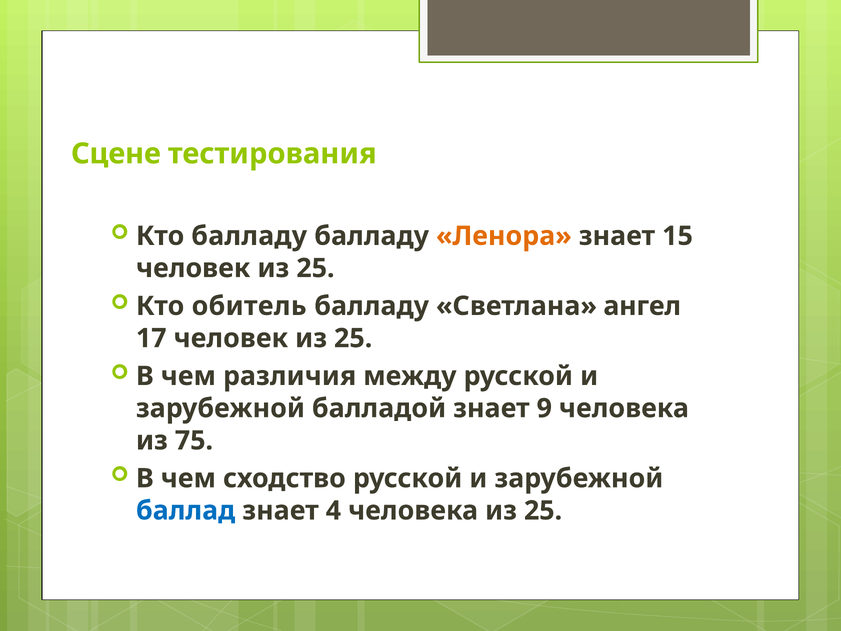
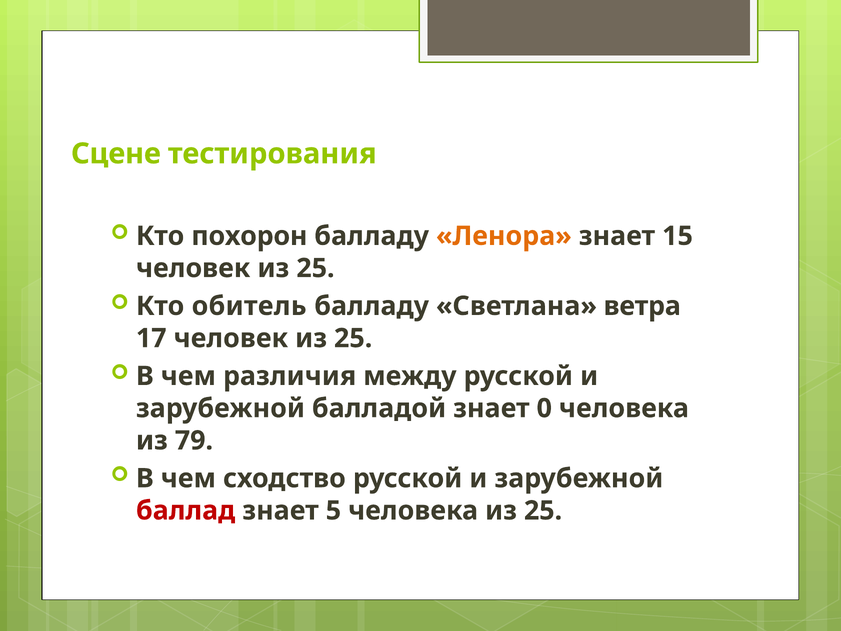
Кто балладу: балладу -> похорон (249, 236)
ангел: ангел -> ветра (642, 306)
9: 9 -> 0 (544, 408)
75: 75 -> 79 (194, 440)
баллад colour: blue -> red (186, 510)
4: 4 -> 5 (333, 510)
